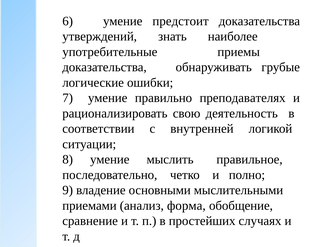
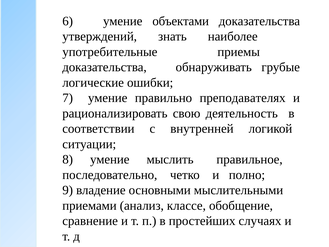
предстоит: предстоит -> объектами (181, 21)
форма: форма -> классе (186, 205)
